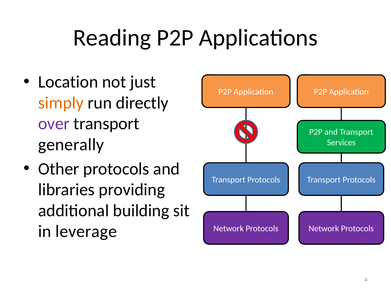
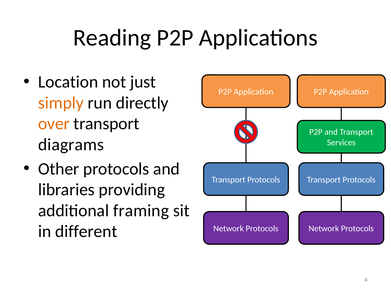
over colour: purple -> orange (54, 124)
generally: generally -> diagrams (71, 145)
building: building -> framing (141, 211)
leverage: leverage -> different (86, 232)
